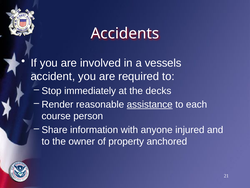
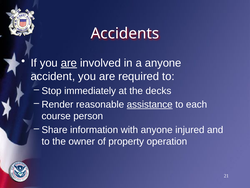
are underline: none -> present (69, 63)
a vessels: vessels -> anyone (163, 63)
anchored: anchored -> operation (167, 141)
